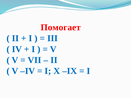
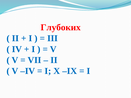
Помогает: Помогает -> Глубоких (61, 27)
